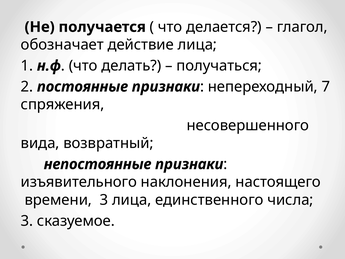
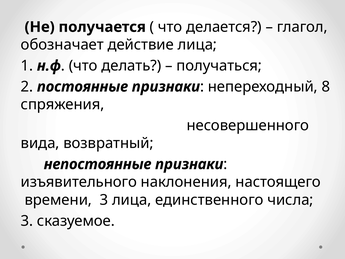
7: 7 -> 8 (326, 87)
